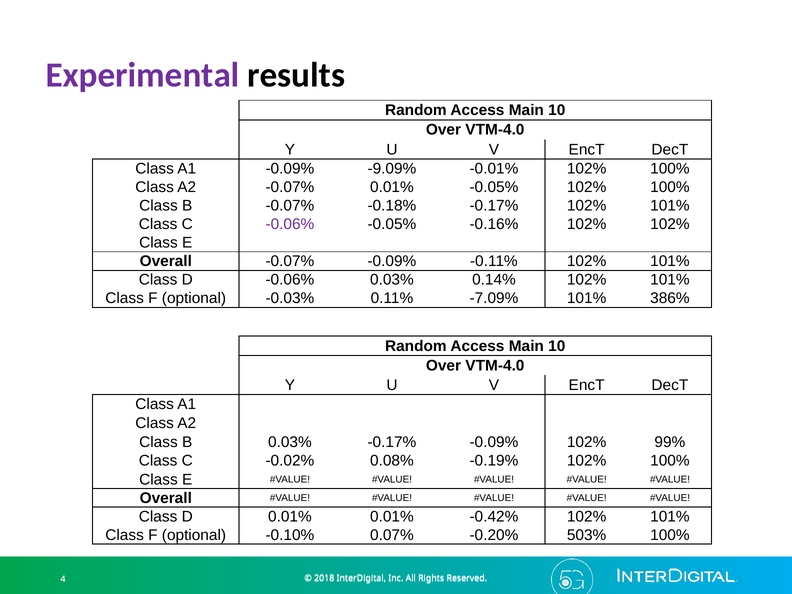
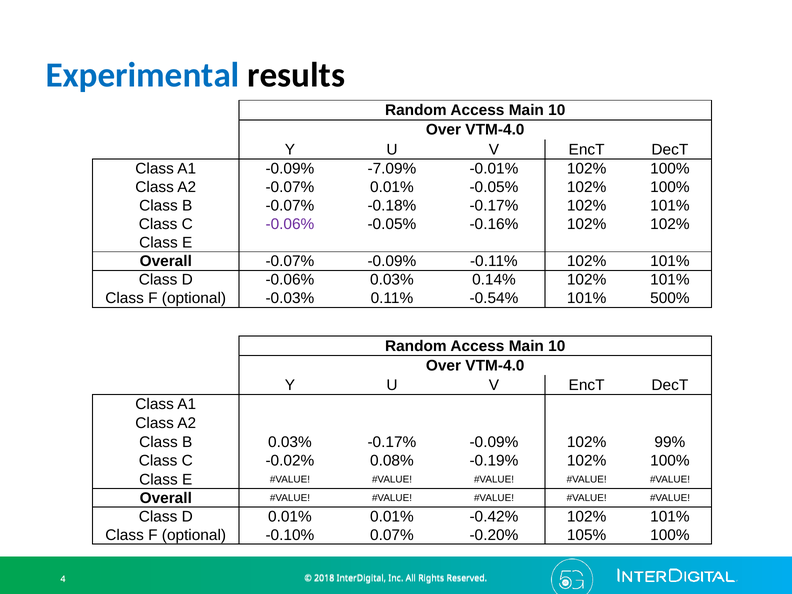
Experimental colour: purple -> blue (143, 75)
-9.09%: -9.09% -> -7.09% (392, 169)
-7.09%: -7.09% -> -0.54% (494, 298)
386%: 386% -> 500% (670, 298)
503%: 503% -> 105% (587, 535)
